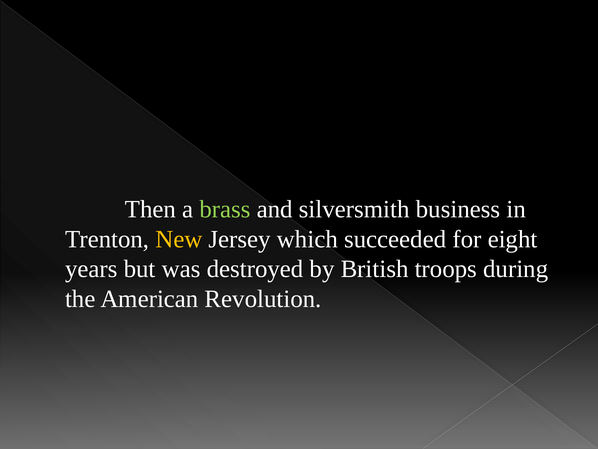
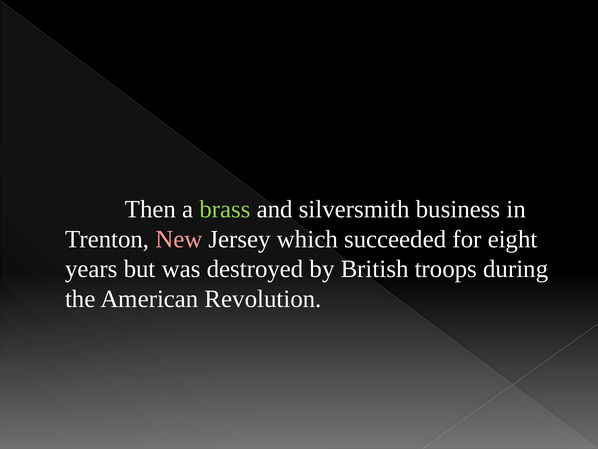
New colour: yellow -> pink (179, 239)
